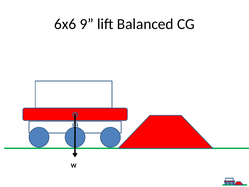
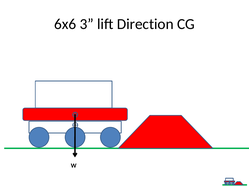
9: 9 -> 3 (87, 24)
Balanced: Balanced -> Direction (145, 24)
